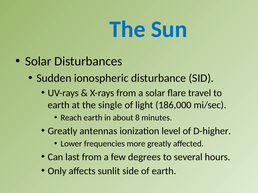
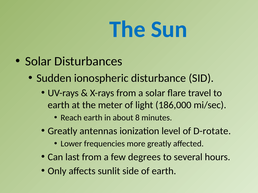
single: single -> meter (110, 105)
D-higher: D-higher -> D-rotate (212, 131)
